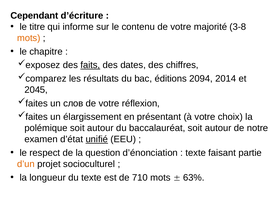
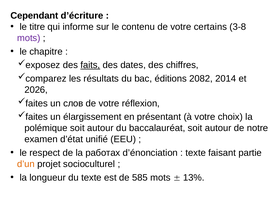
majorité: majorité -> certains (210, 27)
mots colour: orange -> purple (29, 38)
2094: 2094 -> 2082 (201, 79)
2045: 2045 -> 2026 (36, 90)
unifié underline: present -> none (97, 139)
question: question -> работах (103, 153)
710: 710 -> 585 (140, 178)
63%: 63% -> 13% (194, 178)
